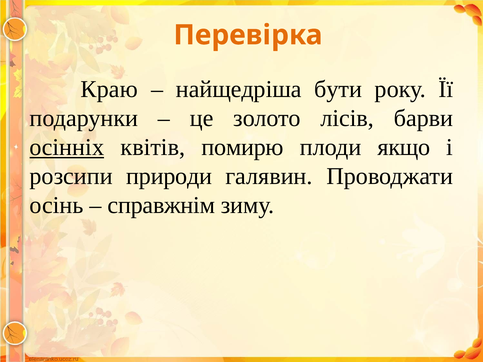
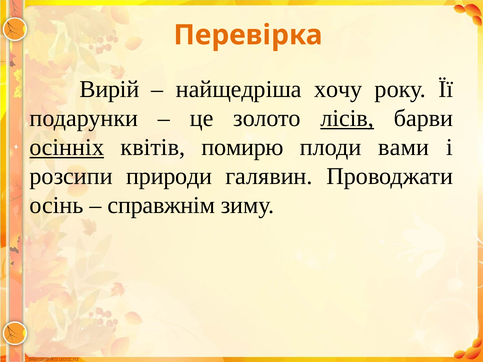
Краю: Краю -> Вирій (109, 89)
бути: бути -> хочу (338, 89)
лісів underline: none -> present (347, 118)
якщо: якщо -> вами (404, 147)
